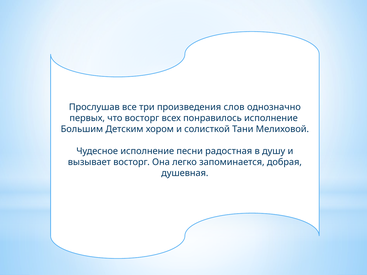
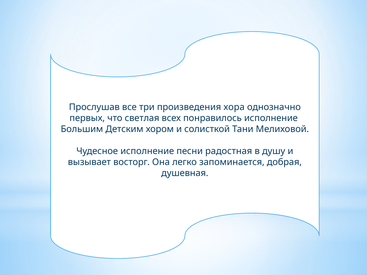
слов: слов -> хора (234, 107)
что восторг: восторг -> светлая (142, 118)
